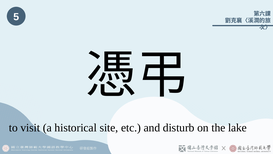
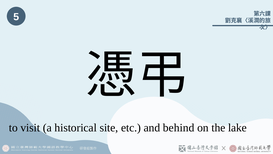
disturb: disturb -> behind (179, 127)
